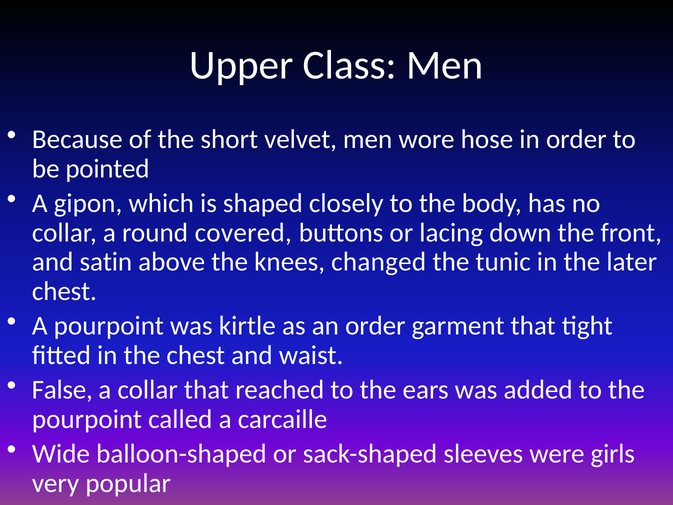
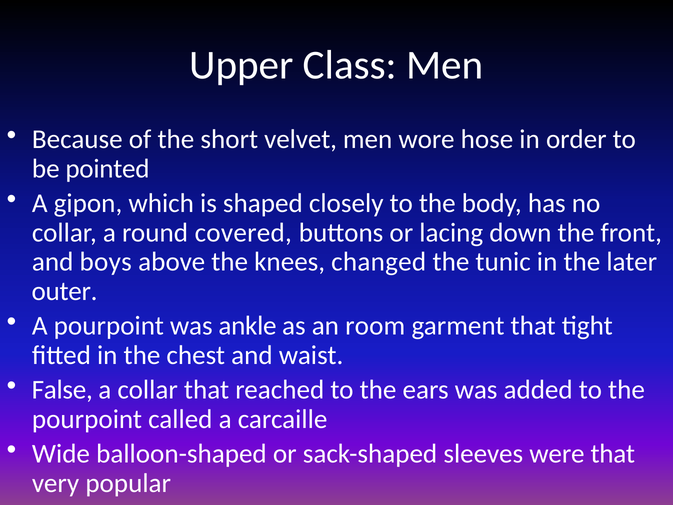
satin: satin -> boys (106, 262)
chest: chest -> outer (65, 291)
kirtle: kirtle -> ankle (247, 326)
an order: order -> room (375, 326)
were girls: girls -> that (613, 454)
